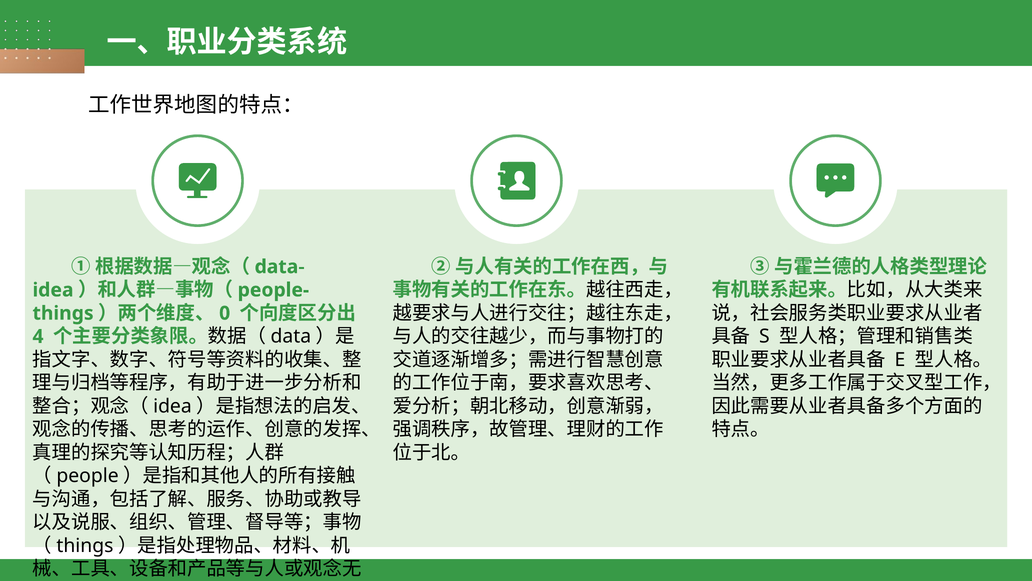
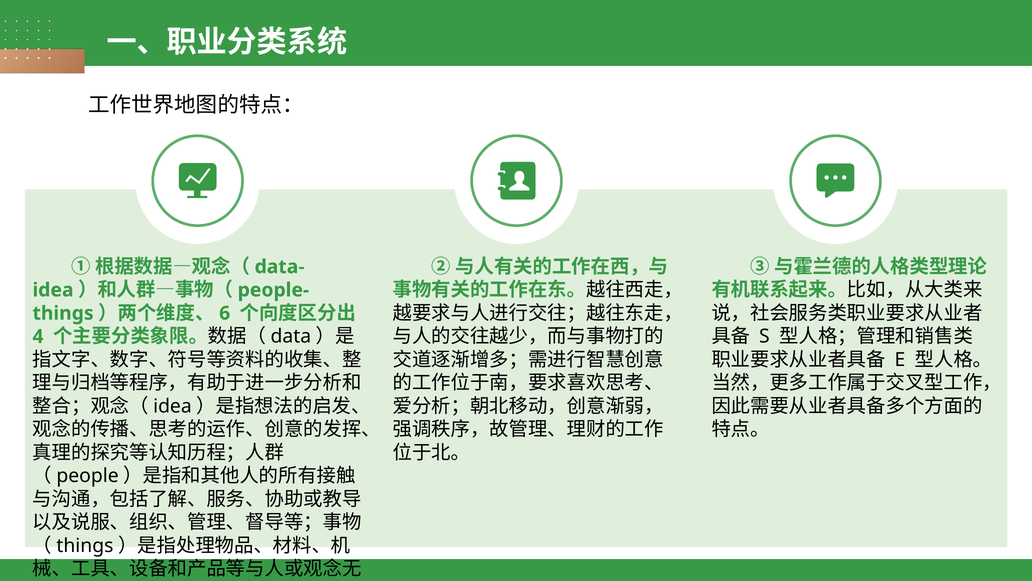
0: 0 -> 6 (225, 313)
